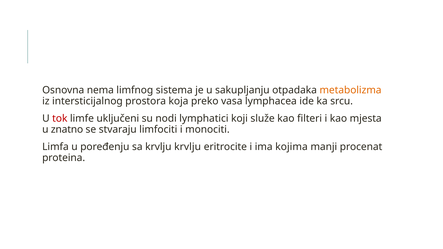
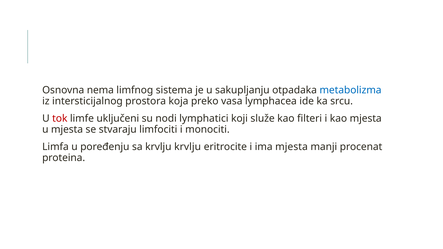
metabolizma colour: orange -> blue (351, 90)
u znatno: znatno -> mjesta (67, 129)
ima kojima: kojima -> mjesta (292, 147)
